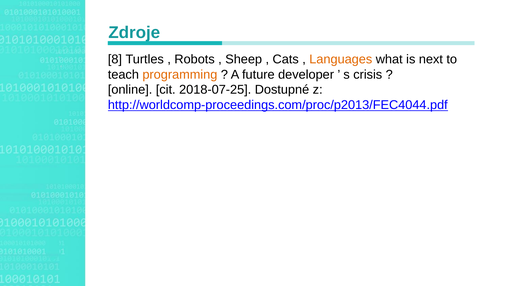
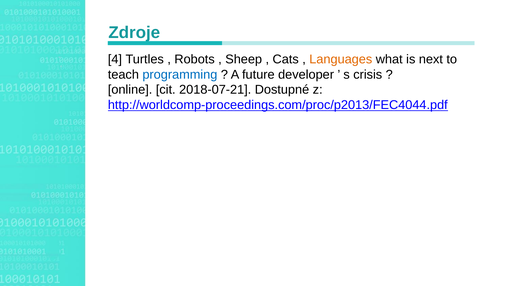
8: 8 -> 4 (115, 59)
programming colour: orange -> blue (180, 75)
2018-07-25: 2018-07-25 -> 2018-07-21 (215, 90)
